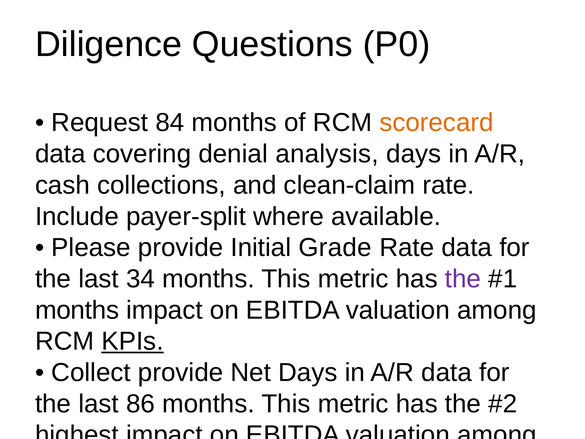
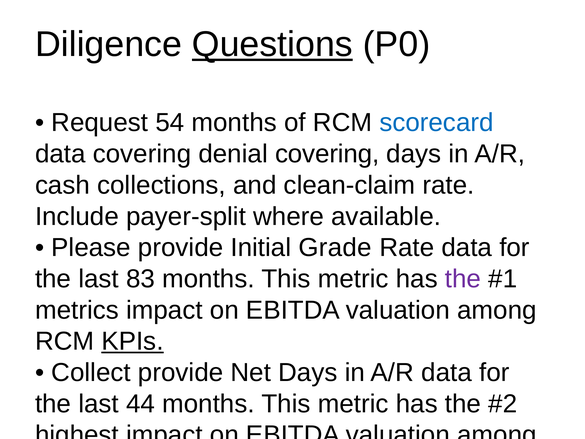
Questions underline: none -> present (272, 44)
84: 84 -> 54 (170, 123)
scorecard colour: orange -> blue (436, 123)
denial analysis: analysis -> covering (327, 154)
34: 34 -> 83 (140, 279)
months: months -> metrics (77, 310)
86: 86 -> 44 (140, 404)
